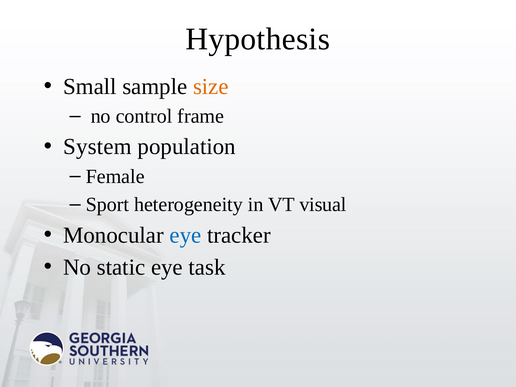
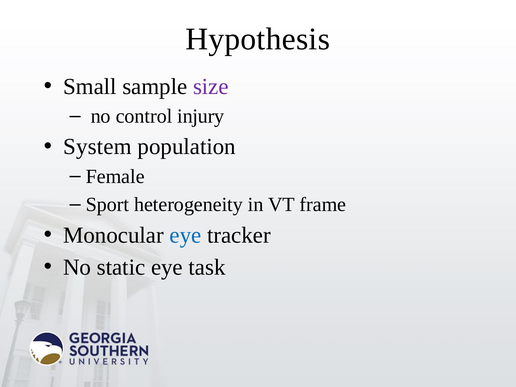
size colour: orange -> purple (211, 87)
frame: frame -> injury (201, 116)
visual: visual -> frame (323, 205)
